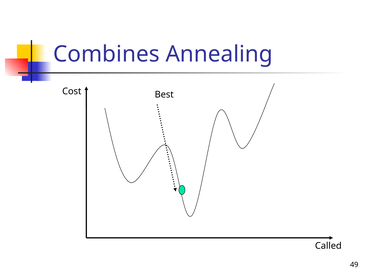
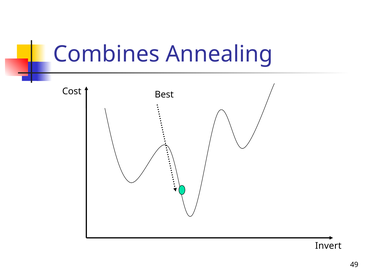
Called: Called -> Invert (328, 245)
